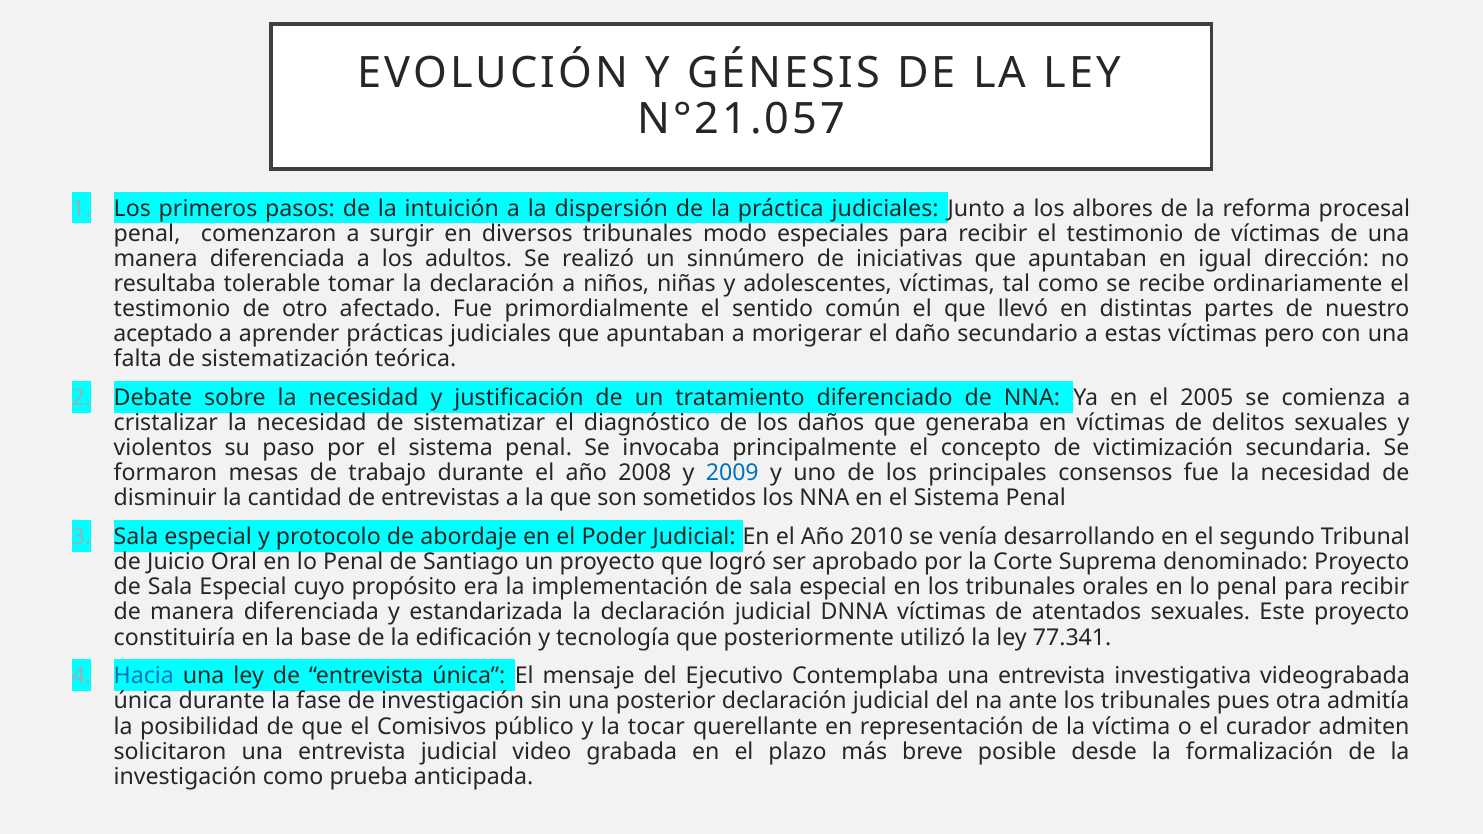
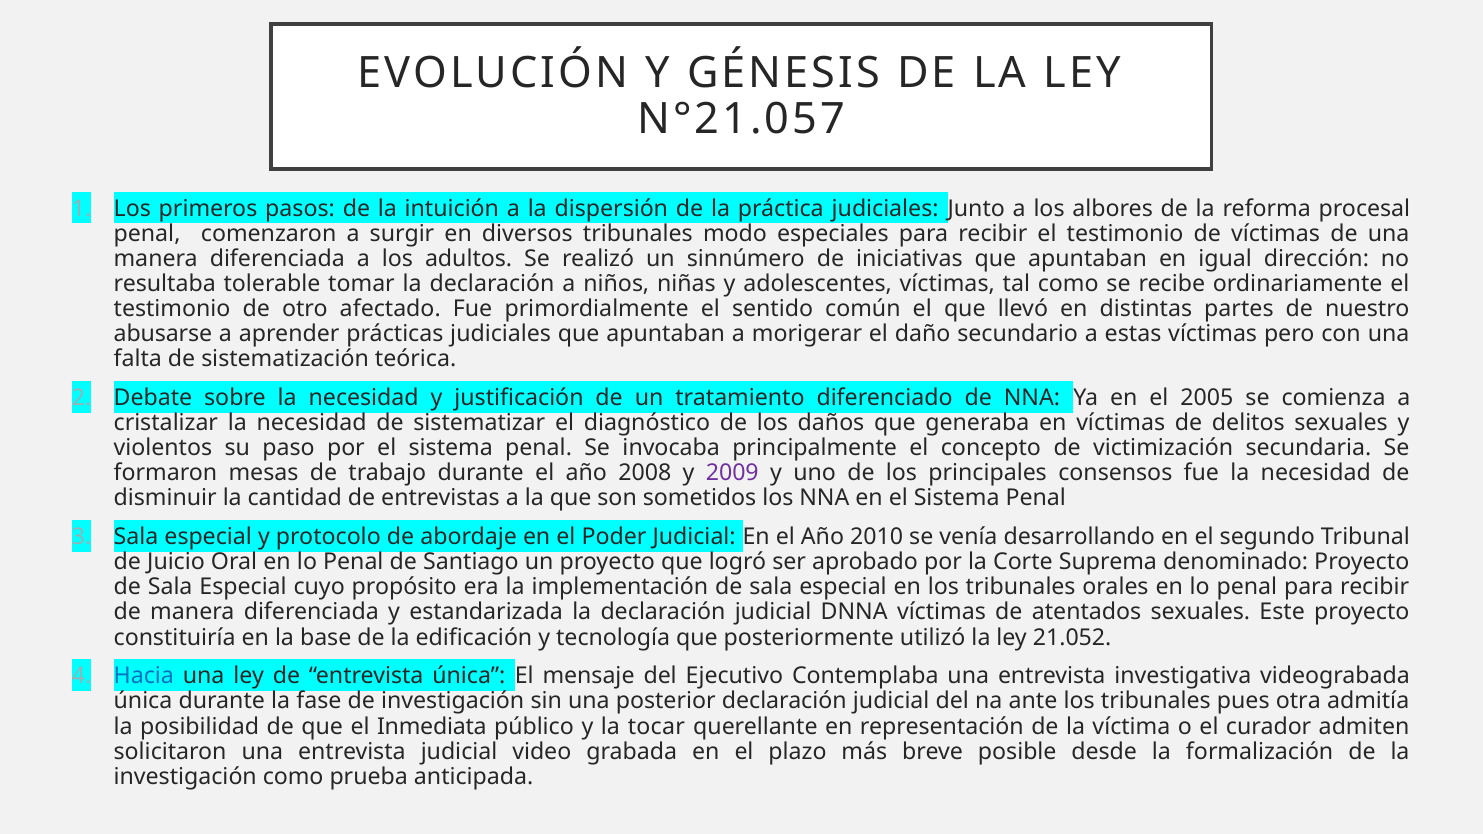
aceptado: aceptado -> abusarse (163, 334)
2009 colour: blue -> purple (732, 473)
77.341: 77.341 -> 21.052 (1072, 637)
Comisivos: Comisivos -> Inmediata (432, 727)
